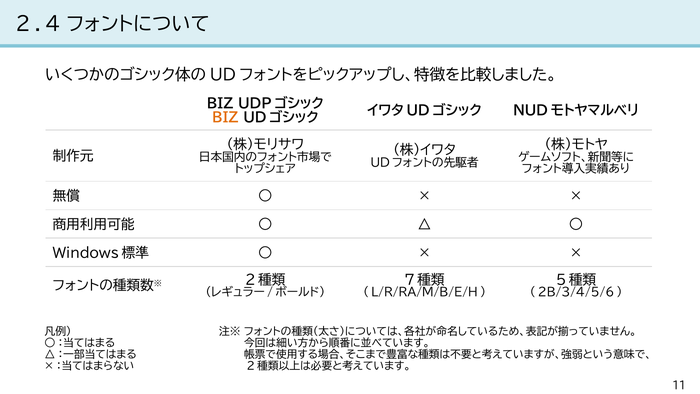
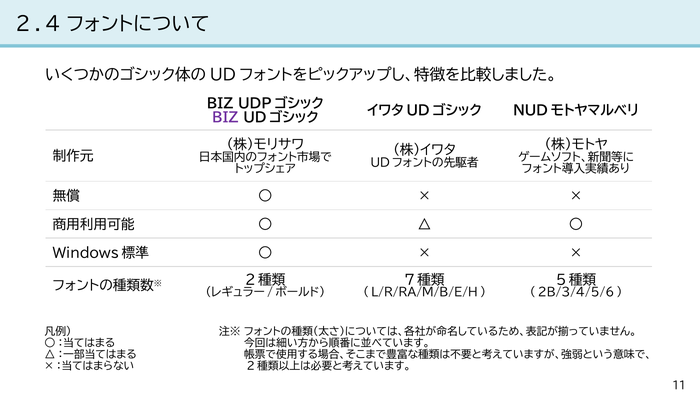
BIZ colour: orange -> purple (225, 117)
